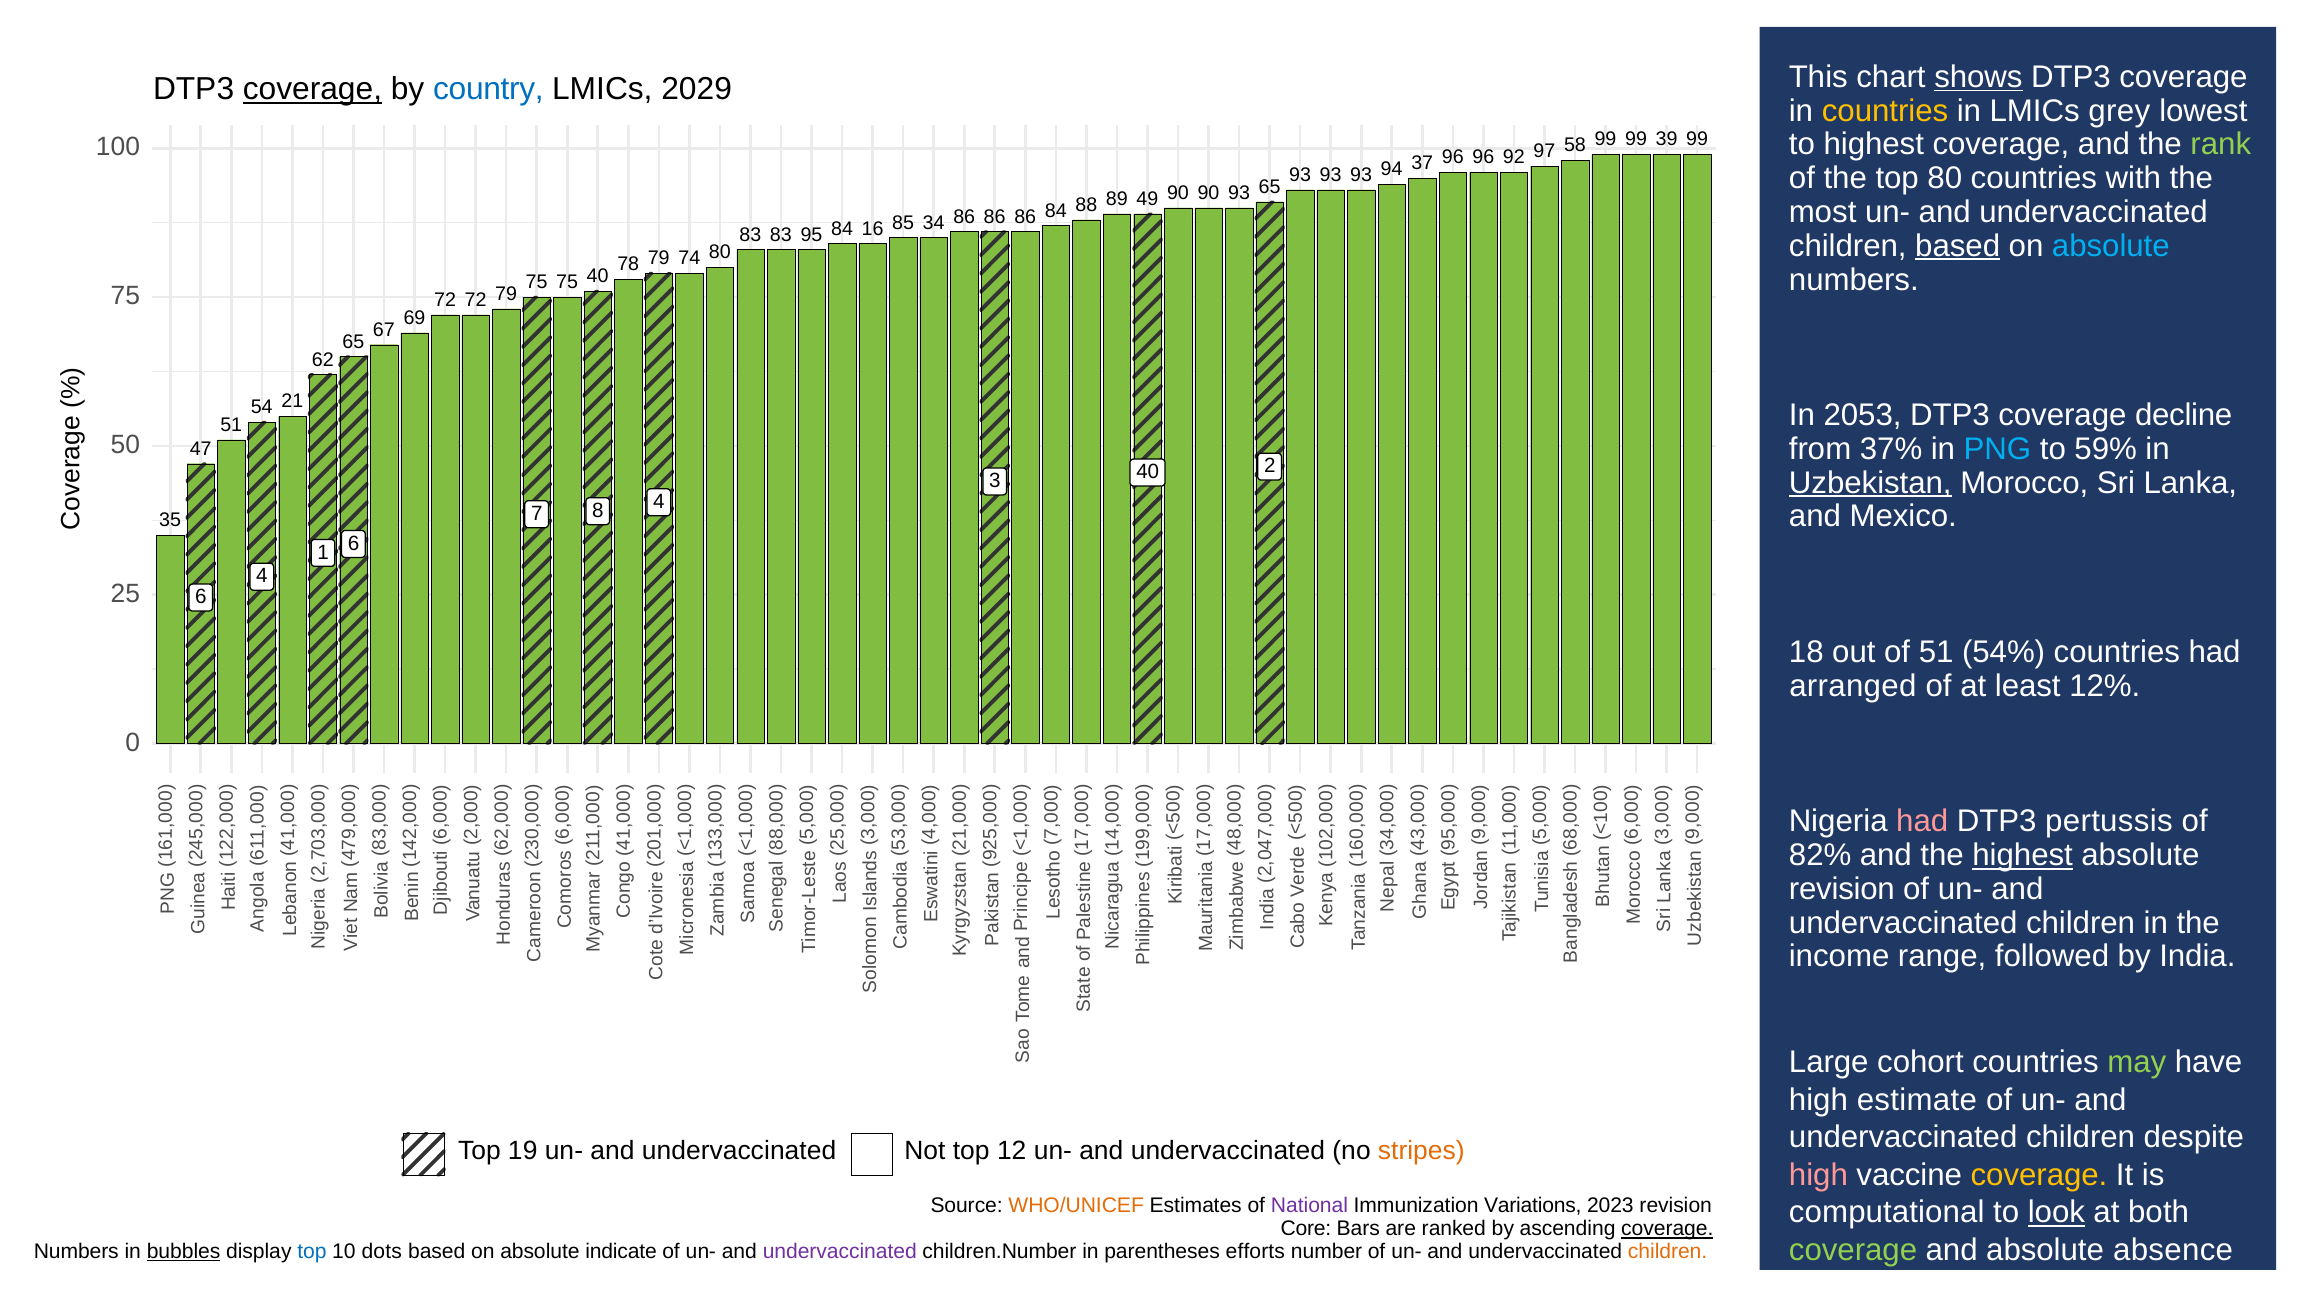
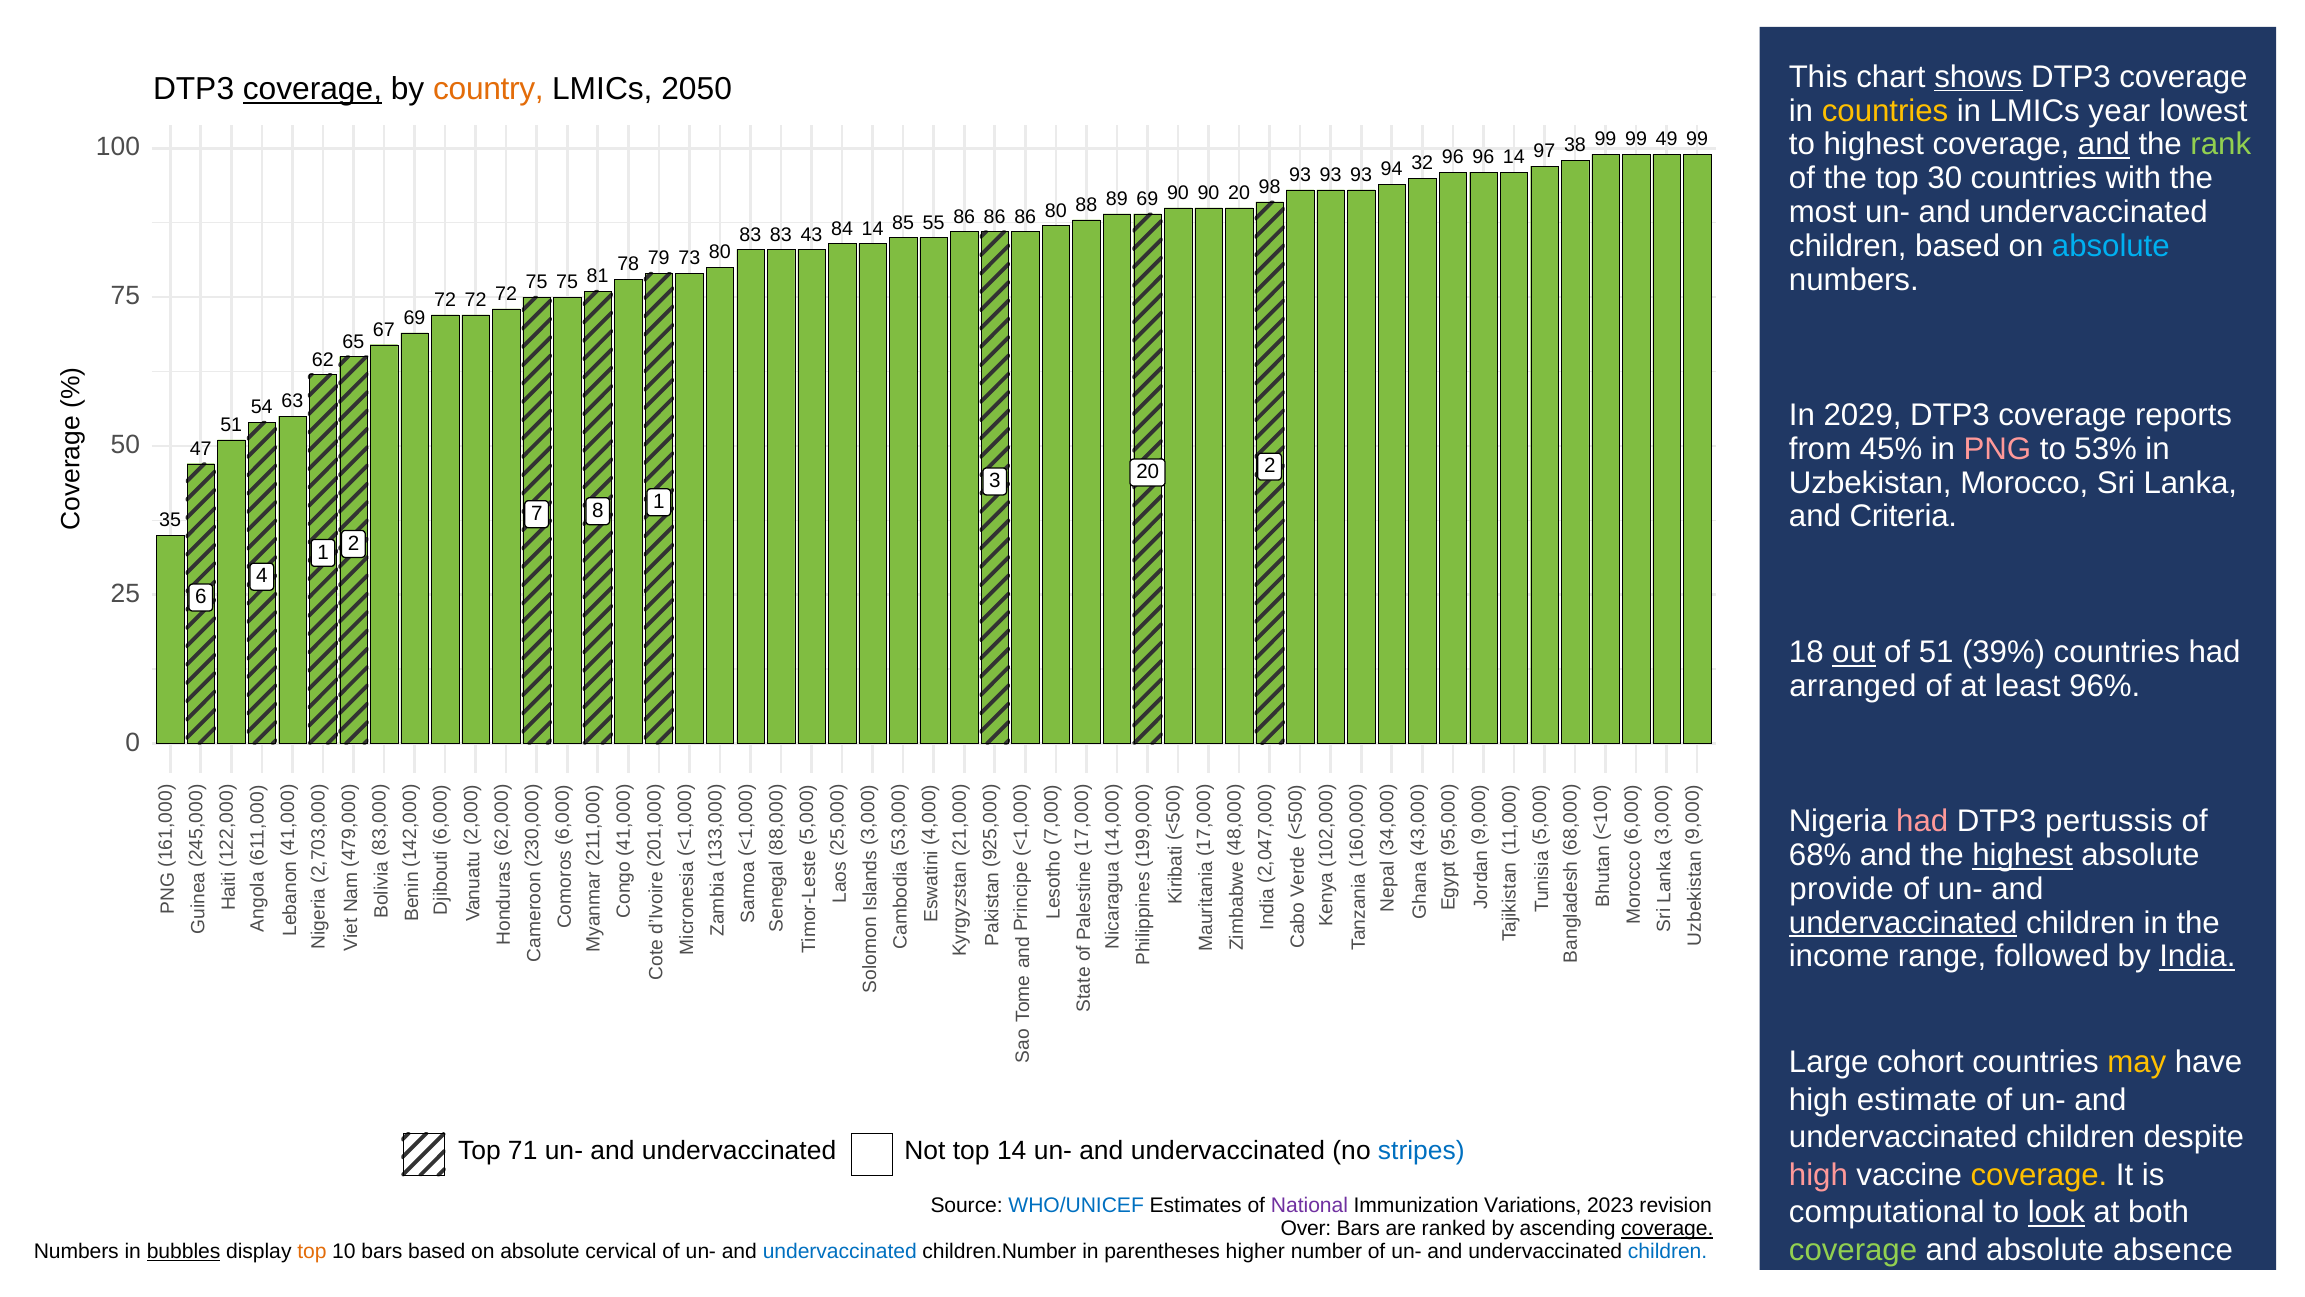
country colour: blue -> orange (488, 89)
2029: 2029 -> 2050 (697, 89)
grey: grey -> year (2119, 111)
39: 39 -> 49 (1667, 139)
and underline: none -> present (2104, 145)
58: 58 -> 38 (1575, 145)
top 80: 80 -> 30 (1945, 178)
37: 37 -> 32 (1422, 163)
96 92: 92 -> 14 (1514, 157)
90 65: 65 -> 98 (1270, 187)
89 93: 93 -> 20 (1239, 193)
86 84: 84 -> 80 (1056, 211)
88 49: 49 -> 69 (1147, 199)
95: 95 -> 43 (811, 235)
84 16: 16 -> 14 (873, 229)
34: 34 -> 55 (934, 223)
based underline: present -> none (1958, 246)
74: 74 -> 73 (689, 258)
75 40: 40 -> 81 (598, 276)
72 72 79: 79 -> 72 (506, 294)
21: 21 -> 63 (292, 401)
2053: 2053 -> 2029 (1863, 415)
decline: decline -> reports (2184, 415)
37%: 37% -> 45% (1891, 449)
PNG colour: light blue -> pink (1997, 449)
59%: 59% -> 53% (2106, 449)
Uzbekistan underline: present -> none (1870, 483)
3 40: 40 -> 20 (1148, 472)
Mexico: Mexico -> Criteria (1903, 516)
8 4: 4 -> 1 (659, 501)
6: 6 -> 2 (354, 543)
out underline: none -> present (1854, 652)
54%: 54% -> 39% (2004, 652)
12%: 12% -> 96% (2105, 686)
82%: 82% -> 68% (1820, 855)
revision: revision -> provide (1842, 889)
undervaccinated underline: none -> present (1903, 922)
India underline: none -> present (2197, 956)
may colour: light green -> yellow (2137, 1062)
19: 19 -> 71 (523, 1150)
top 12: 12 -> 14 (1012, 1150)
stripes colour: orange -> blue (1421, 1150)
WHO/UNICEF colour: orange -> blue (1076, 1205)
Core: Core -> Over (1306, 1228)
top colour: blue -> orange (312, 1251)
10 dots: dots -> bars (382, 1251)
indicate: indicate -> cervical (621, 1251)
undervaccinated colour: purple -> blue (840, 1251)
efforts: efforts -> higher (1255, 1251)
children colour: orange -> blue (1668, 1251)
